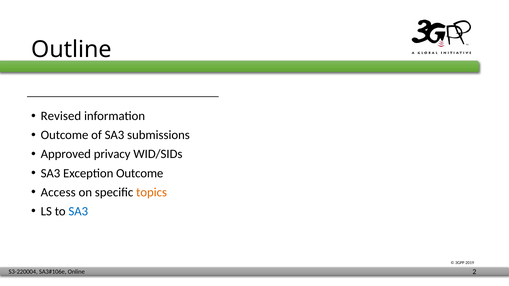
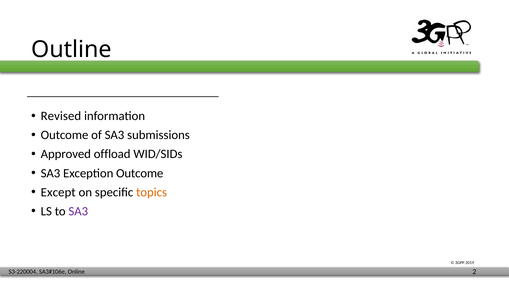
privacy: privacy -> offload (112, 154)
Access: Access -> Except (58, 192)
SA3 colour: blue -> purple (78, 211)
